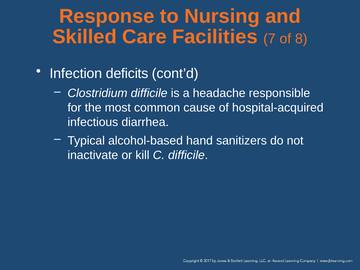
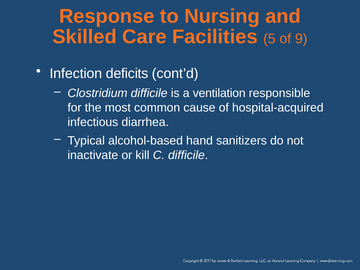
7: 7 -> 5 (270, 39)
8: 8 -> 9 (301, 39)
headache: headache -> ventilation (219, 93)
